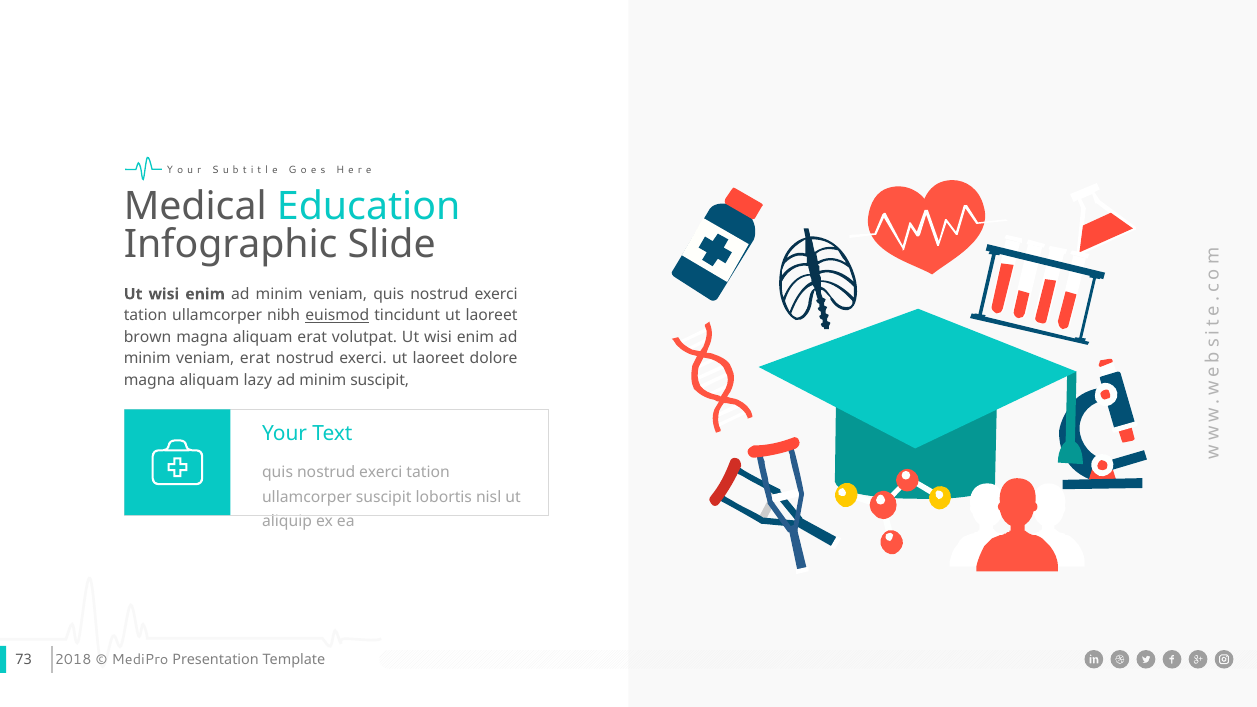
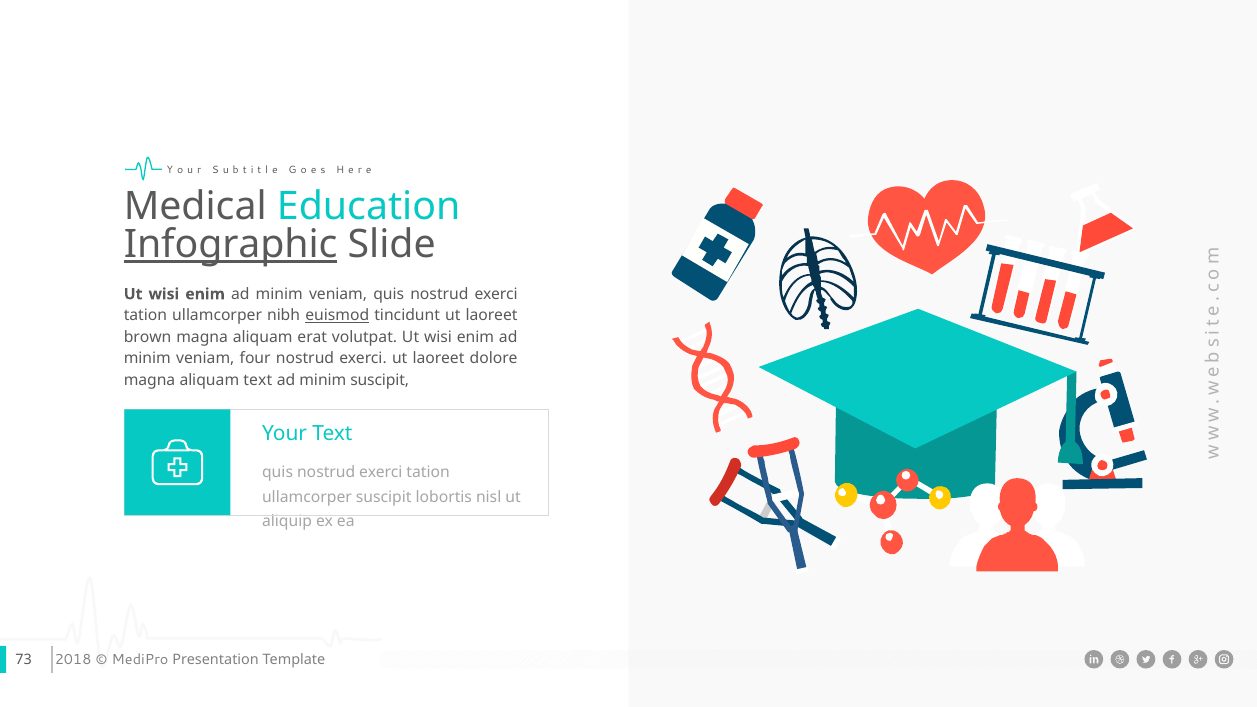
Infographic underline: none -> present (231, 245)
veniam erat: erat -> four (255, 359)
aliquam lazy: lazy -> text (258, 380)
